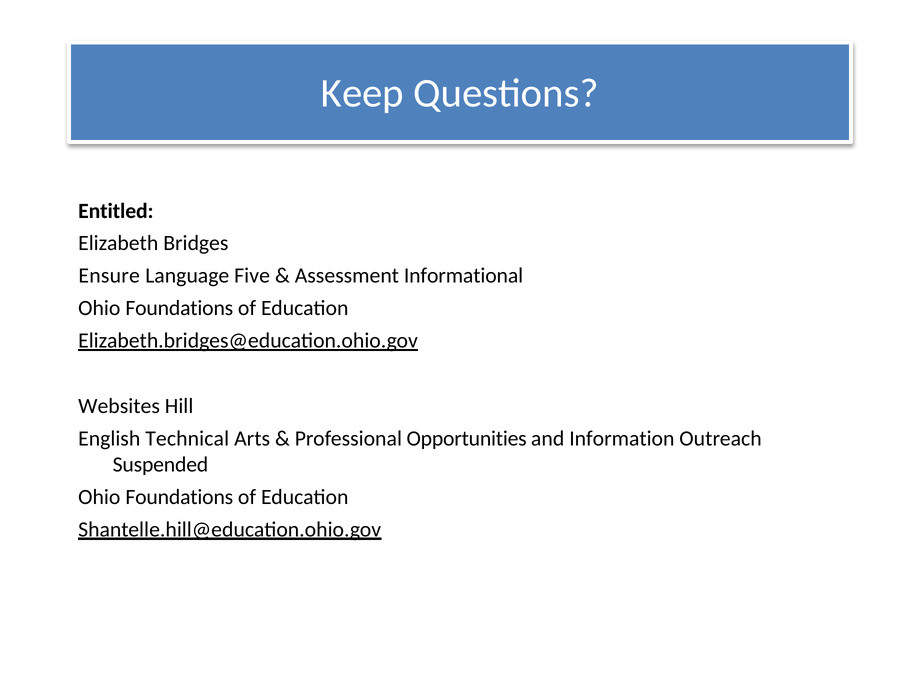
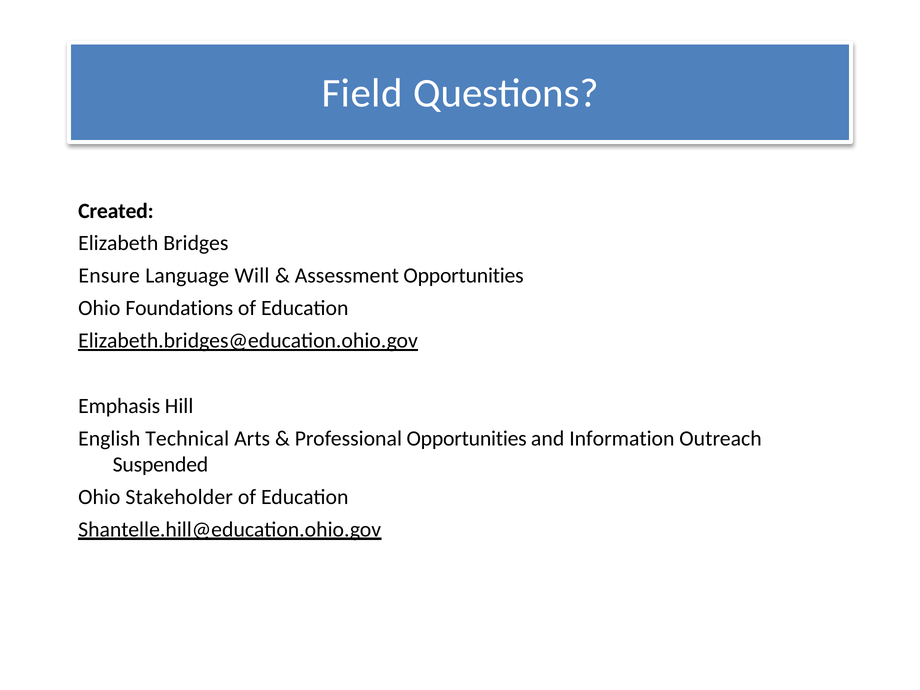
Keep: Keep -> Field (362, 93)
Entitled: Entitled -> Created (116, 211)
Five: Five -> Will (252, 276)
Assessment Informational: Informational -> Opportunities (464, 276)
Websites: Websites -> Emphasis (119, 406)
Foundations: Foundations -> Stakeholder (179, 497)
